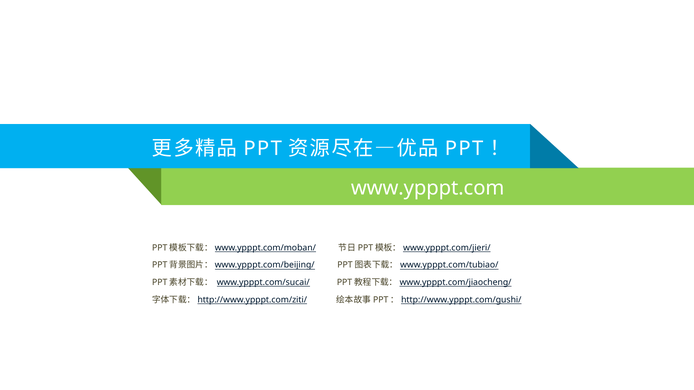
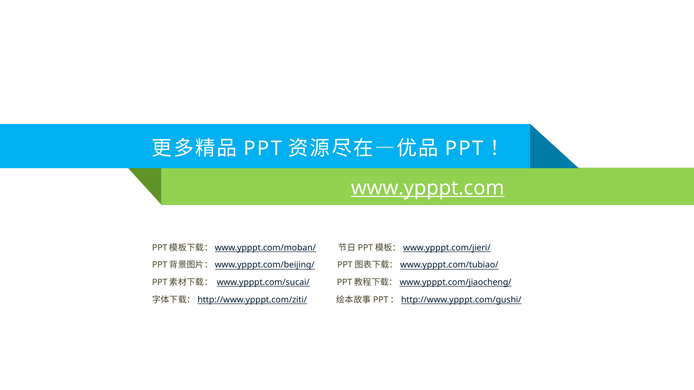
www.ypppt.com underline: none -> present (428, 188)
